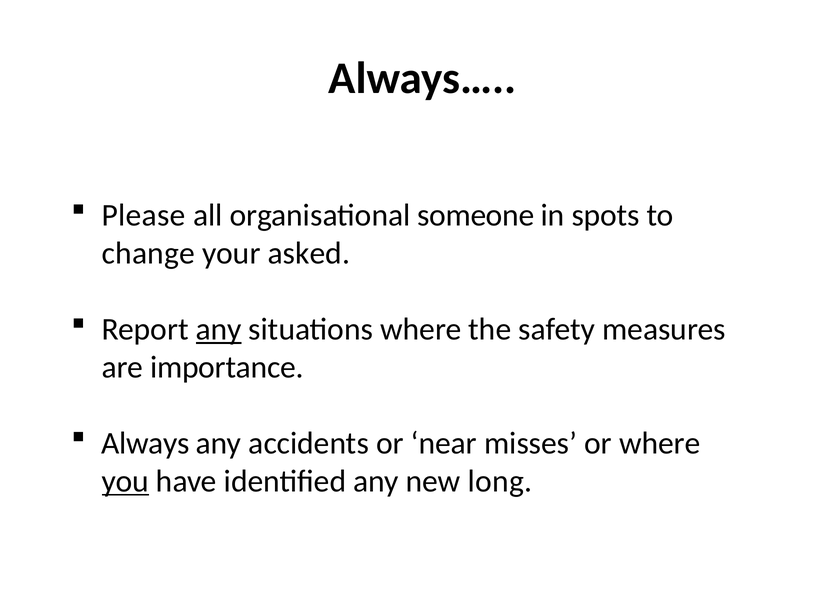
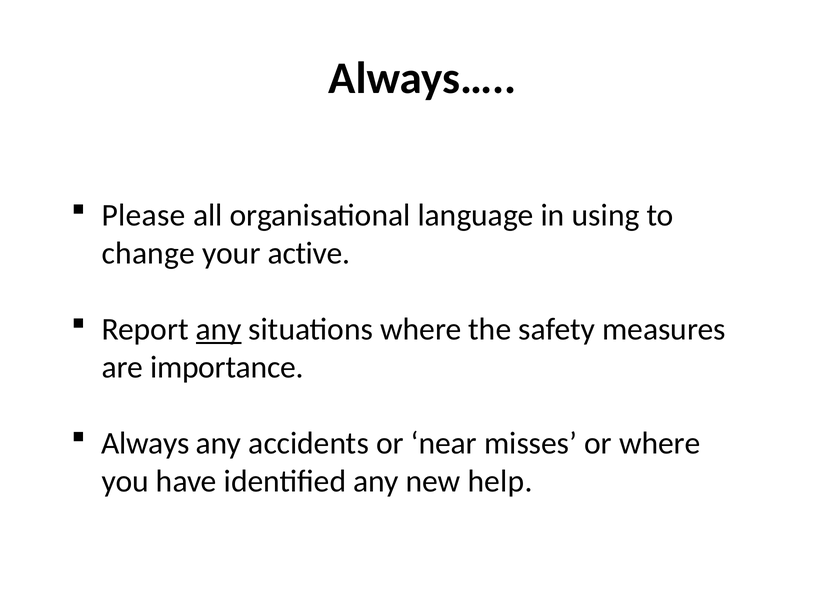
someone: someone -> language (476, 215)
spots: spots -> using (606, 215)
asked: asked -> active (309, 253)
you underline: present -> none (125, 481)
long: long -> help (500, 481)
